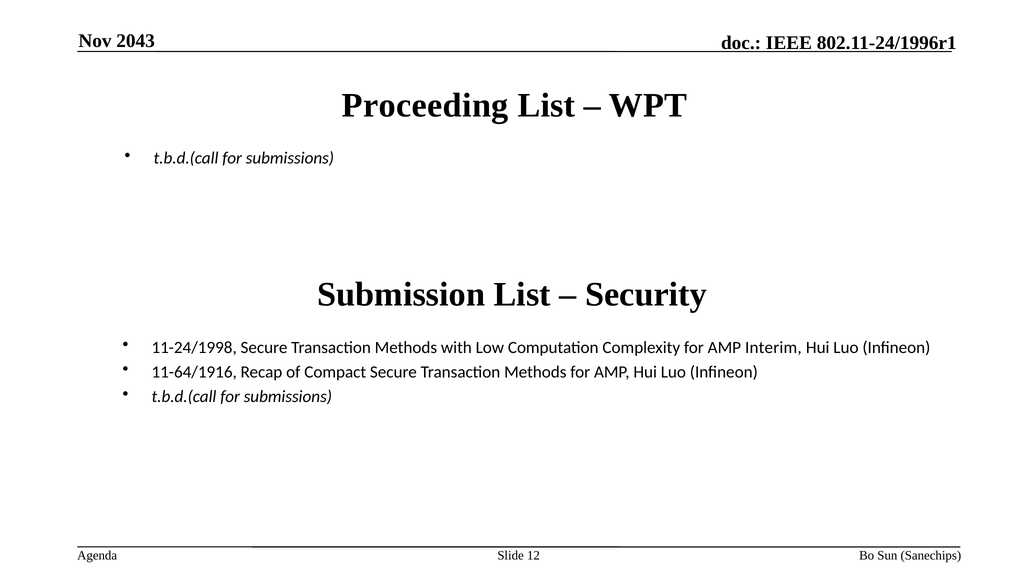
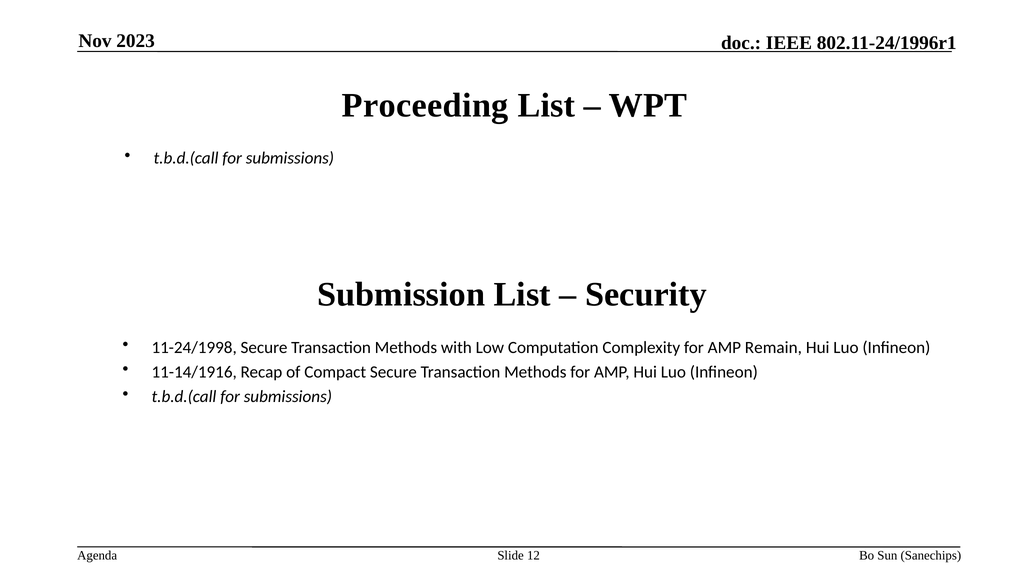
2043: 2043 -> 2023 (136, 41)
Interim: Interim -> Remain (773, 347)
11-64/1916: 11-64/1916 -> 11-14/1916 (194, 372)
